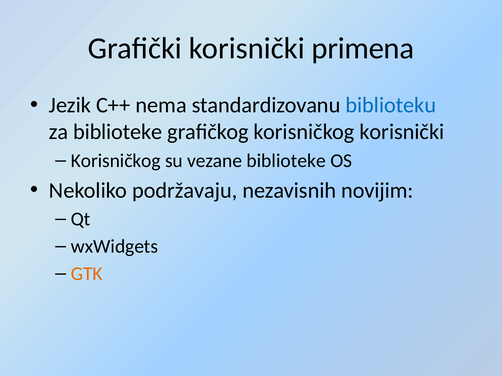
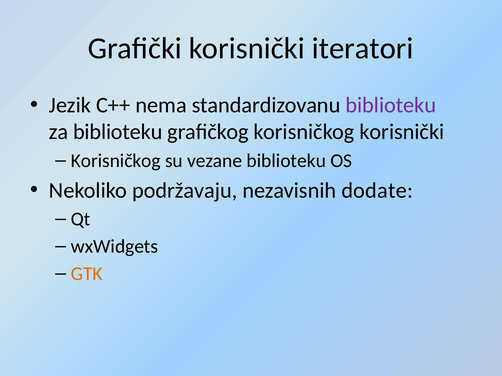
primena: primena -> iteratori (363, 49)
biblioteku colour: blue -> purple (391, 105)
za biblioteke: biblioteke -> biblioteku (118, 132)
vezane biblioteke: biblioteke -> biblioteku (286, 161)
novijim: novijim -> dodate (377, 191)
